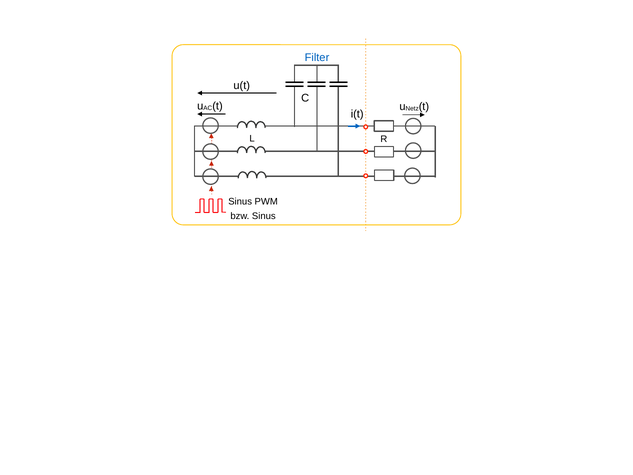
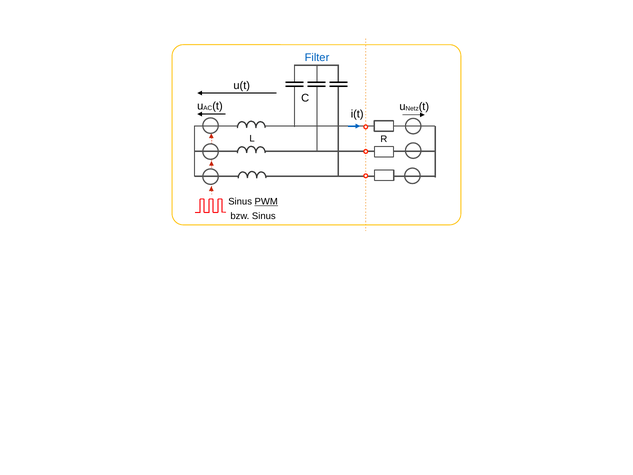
PWM underline: none -> present (266, 201)
